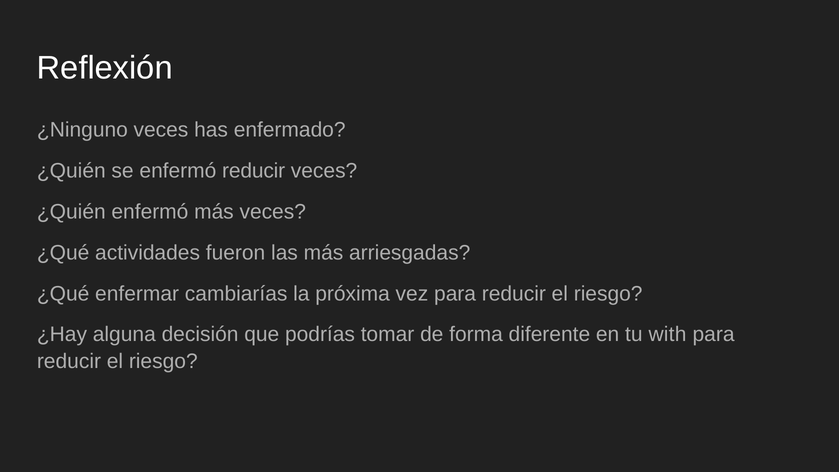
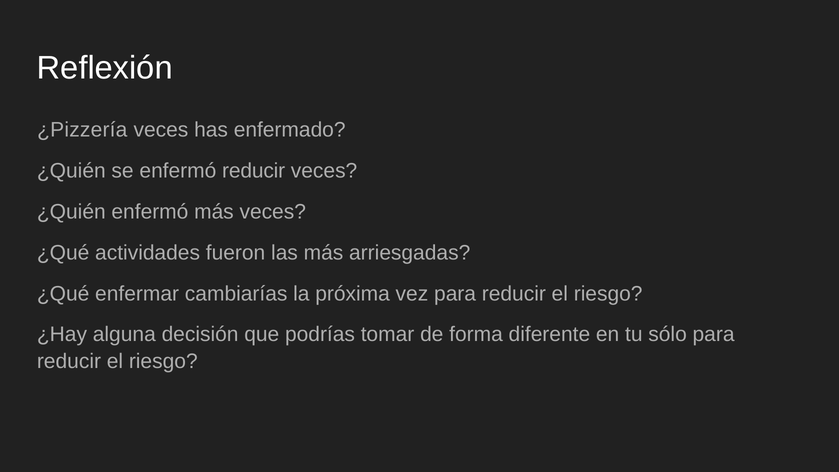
¿Ninguno: ¿Ninguno -> ¿Pizzería (82, 130)
with: with -> sólo (668, 335)
